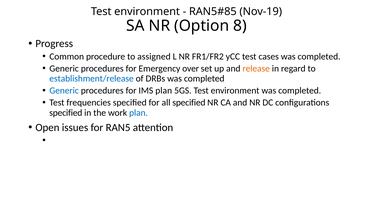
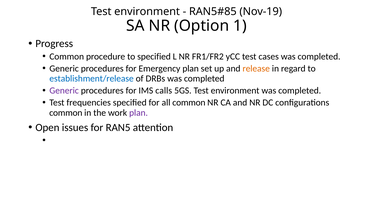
8: 8 -> 1 (240, 26)
to assigned: assigned -> specified (154, 56)
Emergency over: over -> plan (191, 68)
Generic colour: blue -> purple (64, 91)
IMS plan: plan -> calls (164, 91)
all specified: specified -> common (189, 103)
specified: specified -> common (66, 113)
plan colour: blue -> purple (139, 113)
